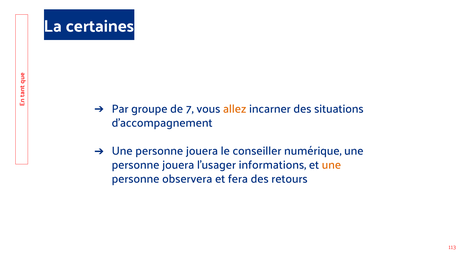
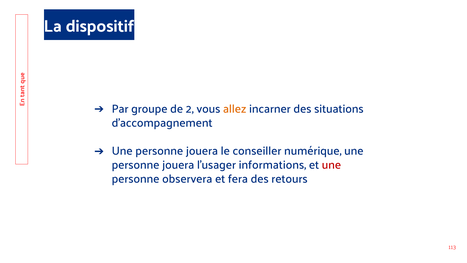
certaines: certaines -> dispositif (100, 26)
7: 7 -> 2 (190, 109)
une colour: orange -> red (331, 165)
